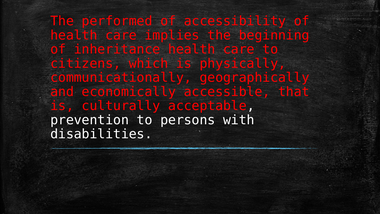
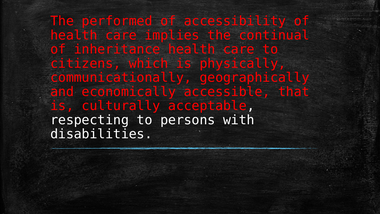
beginning: beginning -> continual (274, 35)
prevention: prevention -> respecting (90, 120)
